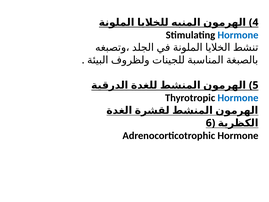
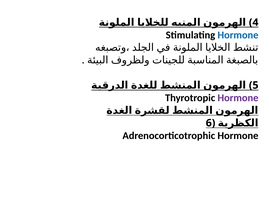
Hormone colour: blue -> purple (238, 98)
